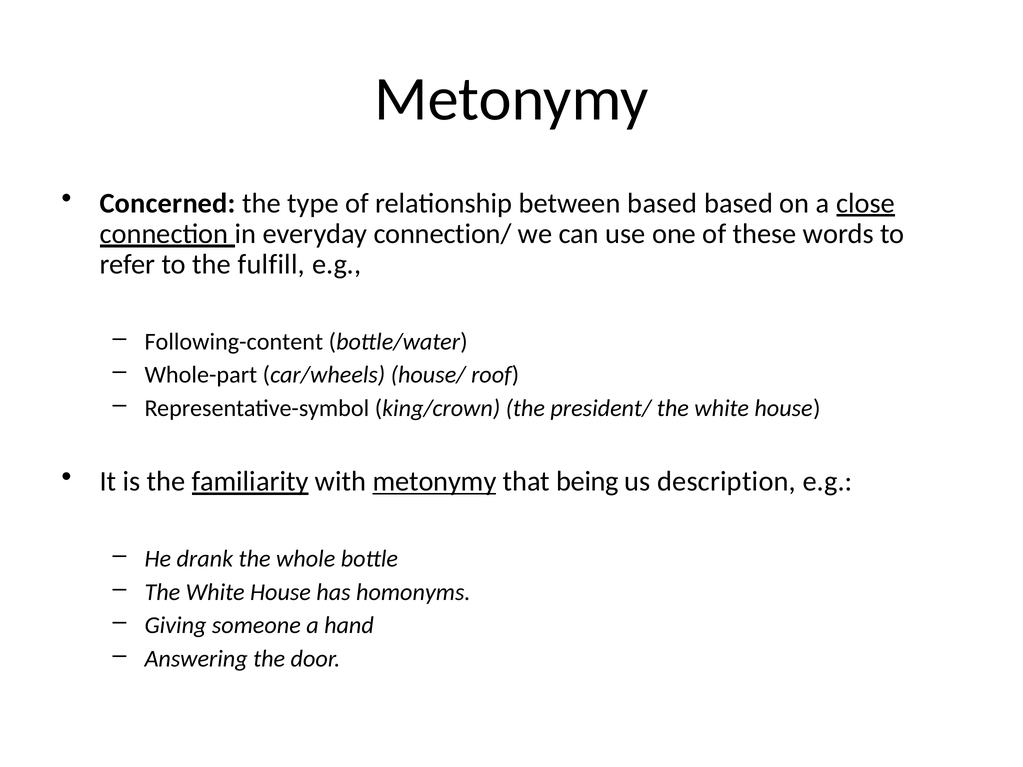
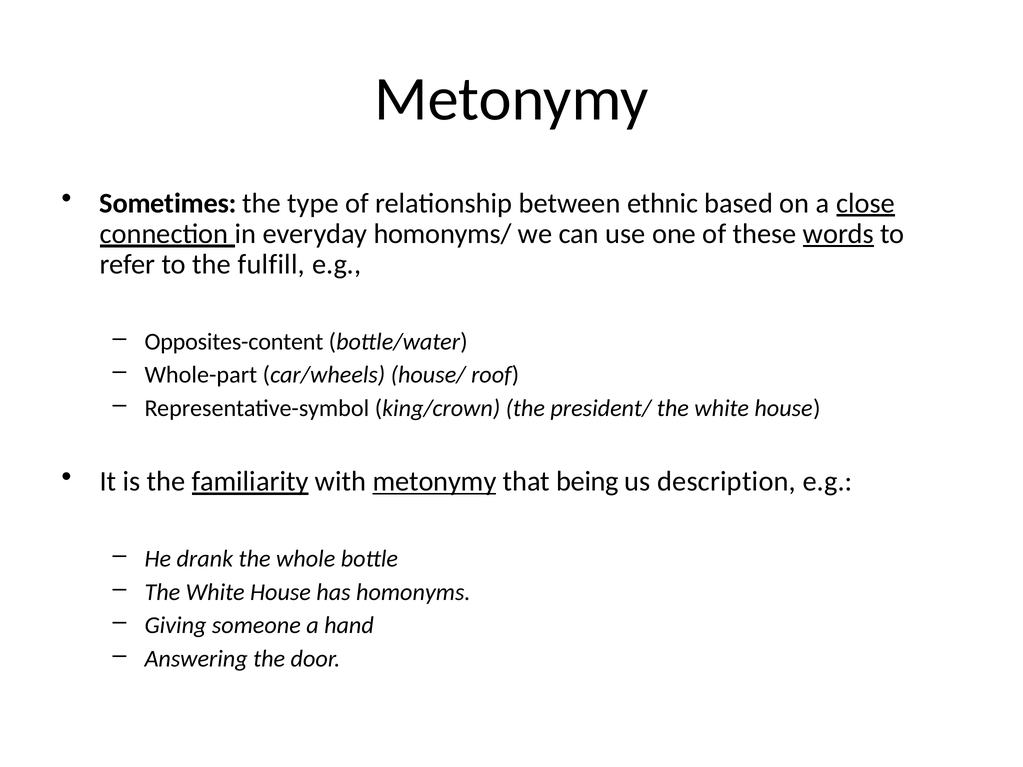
Concerned: Concerned -> Sometimes (168, 203)
between based: based -> ethnic (663, 203)
connection/: connection/ -> homonyms/ (443, 234)
words underline: none -> present (838, 234)
Following-content: Following-content -> Opposites-content (234, 342)
